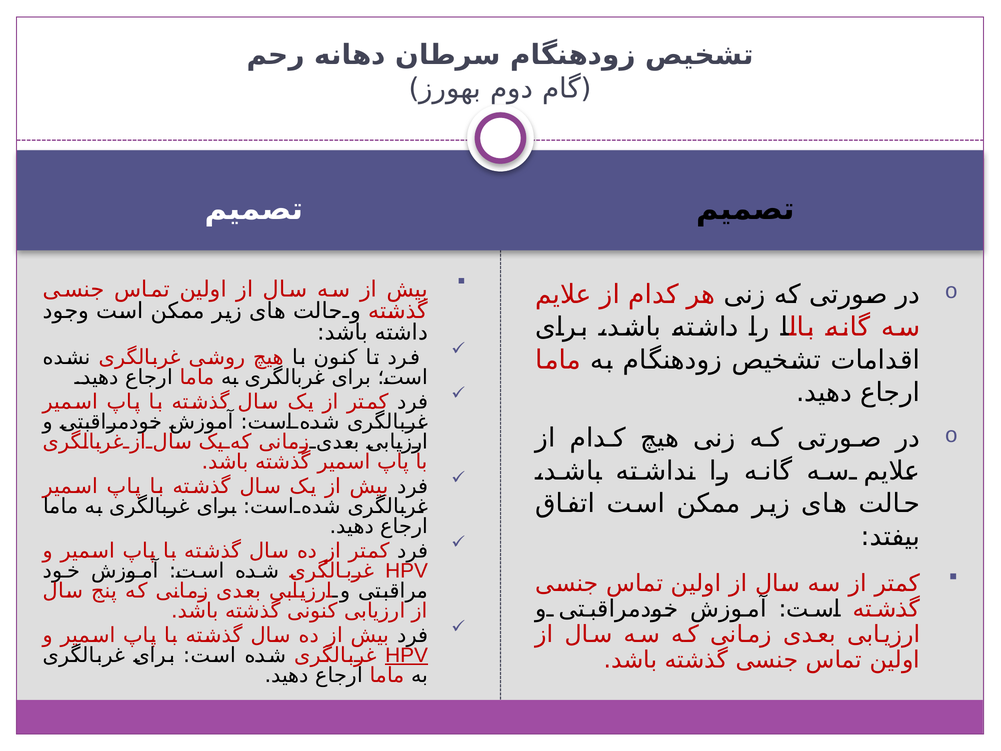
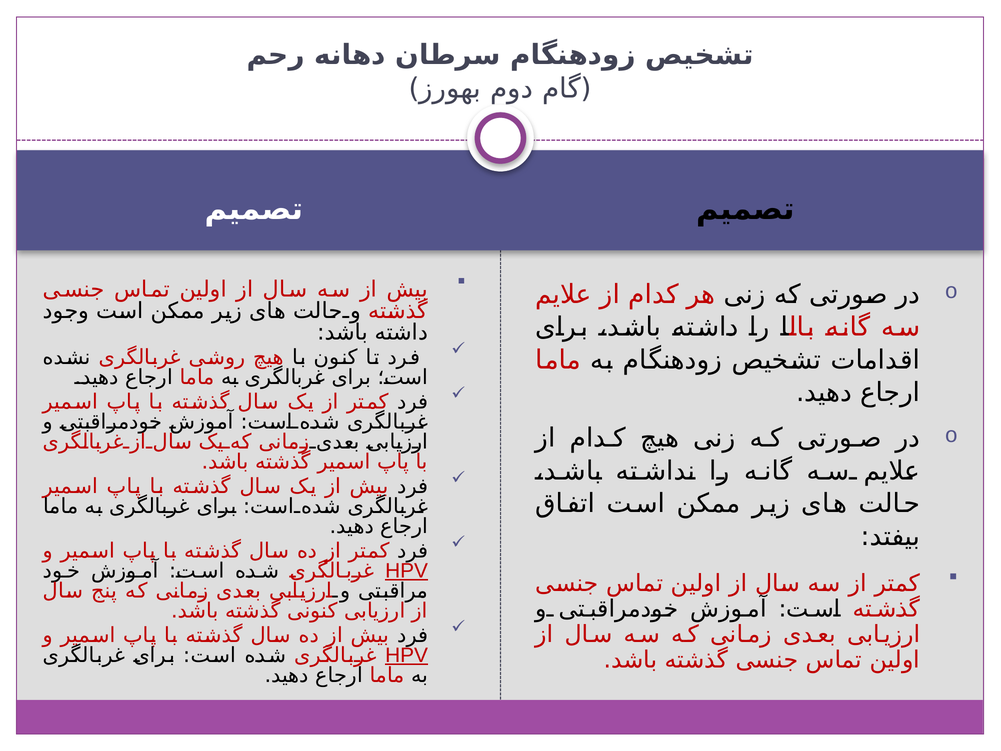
HPV underline: none -> present (407, 571)
